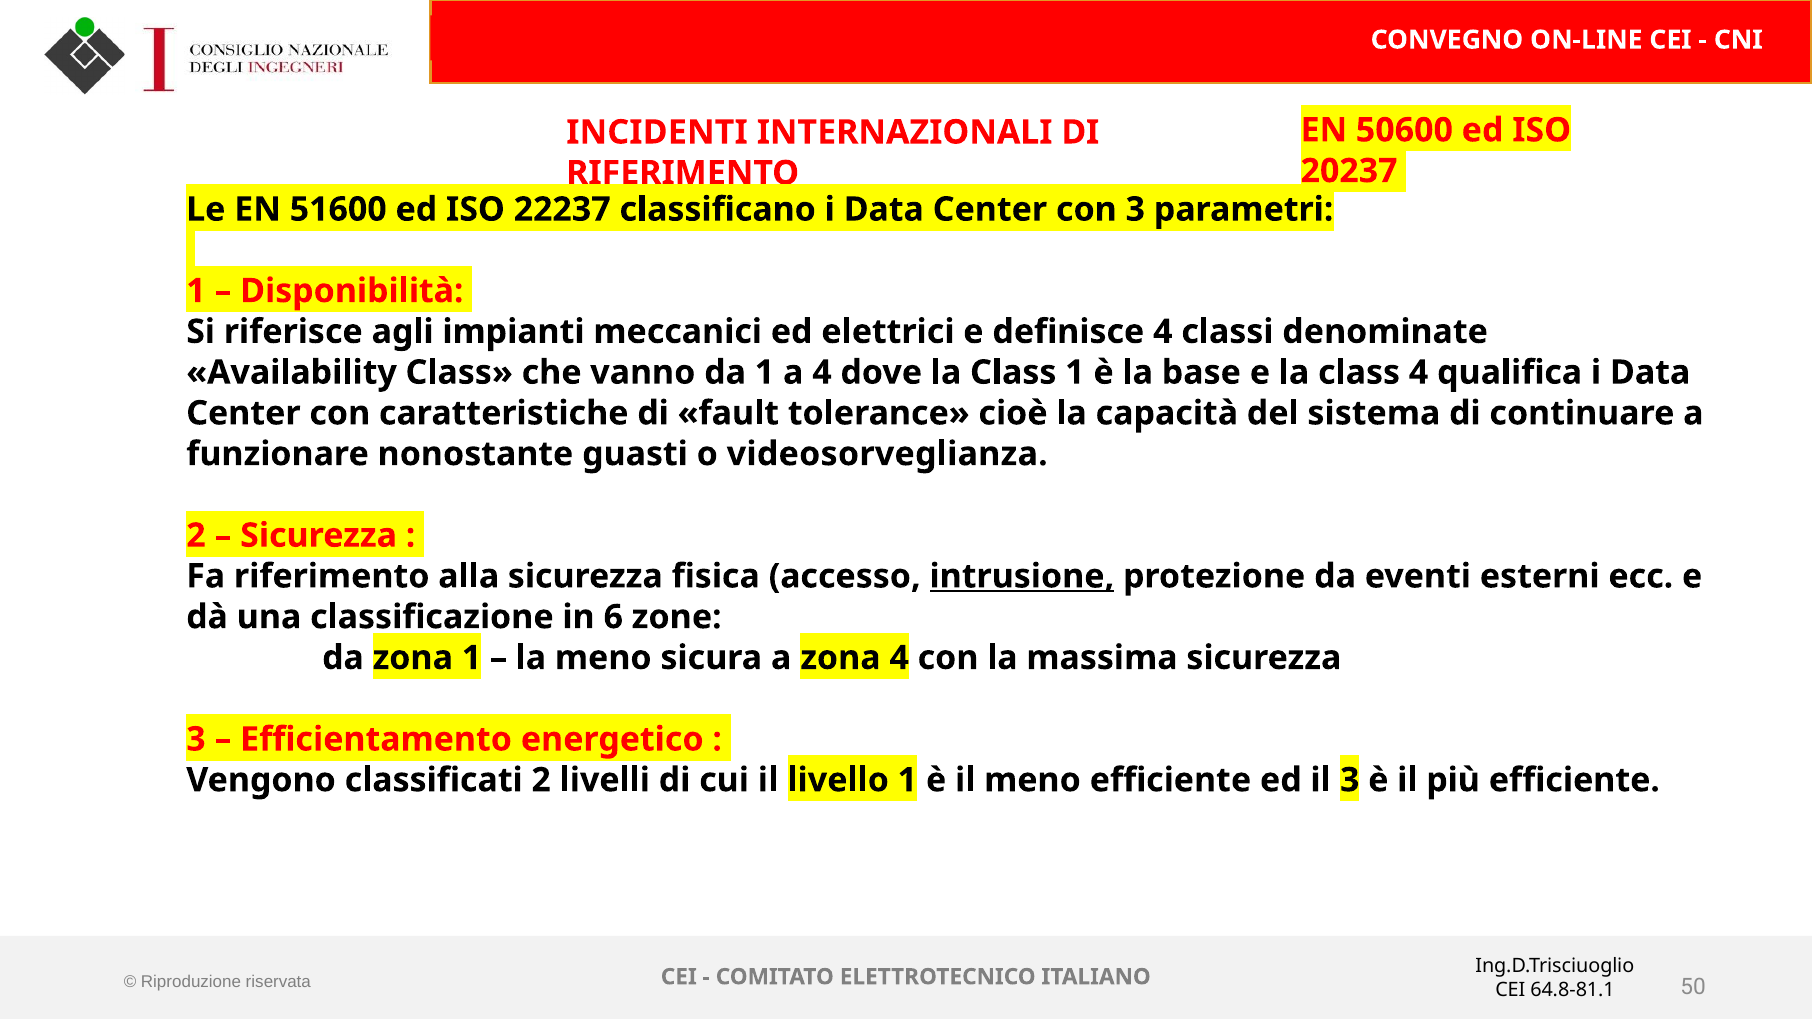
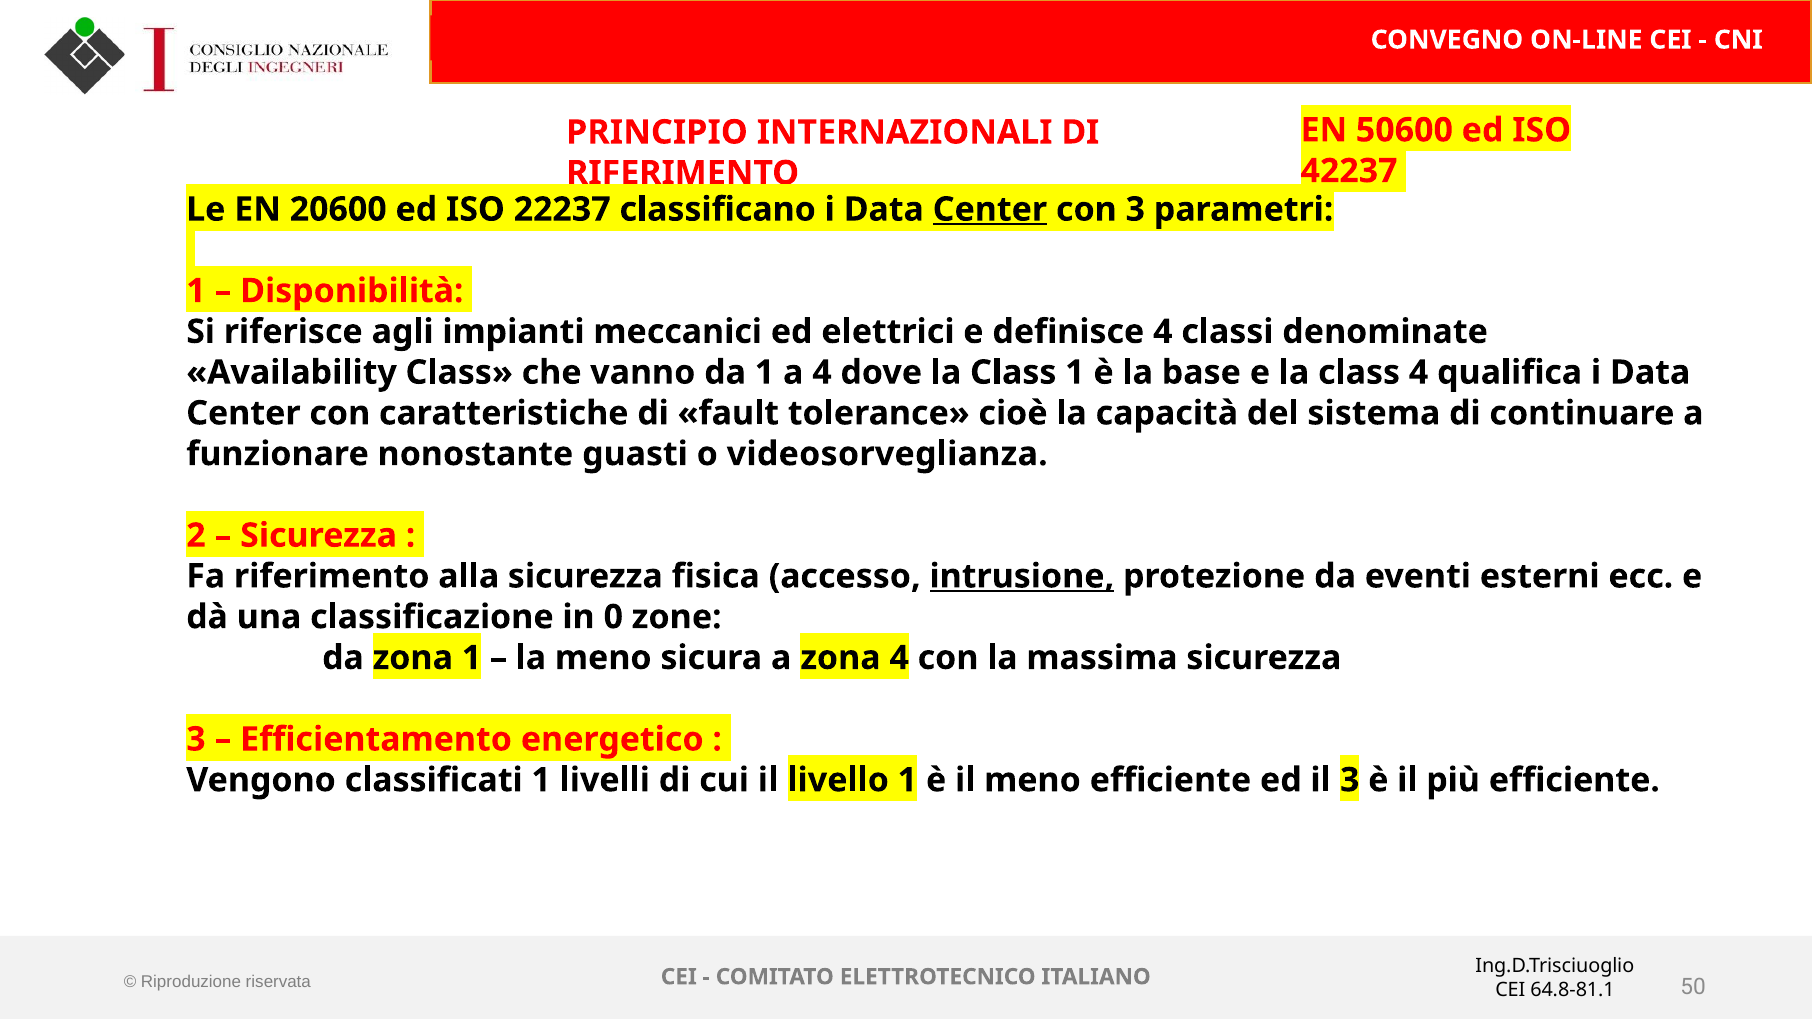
INCIDENTI: INCIDENTI -> PRINCIPIO (657, 132)
20237: 20237 -> 42237 (1349, 171)
51600: 51600 -> 20600 (338, 209)
Center underline: none -> present (990, 209)
6: 6 -> 0 (613, 617)
classificati 2: 2 -> 1 (541, 780)
